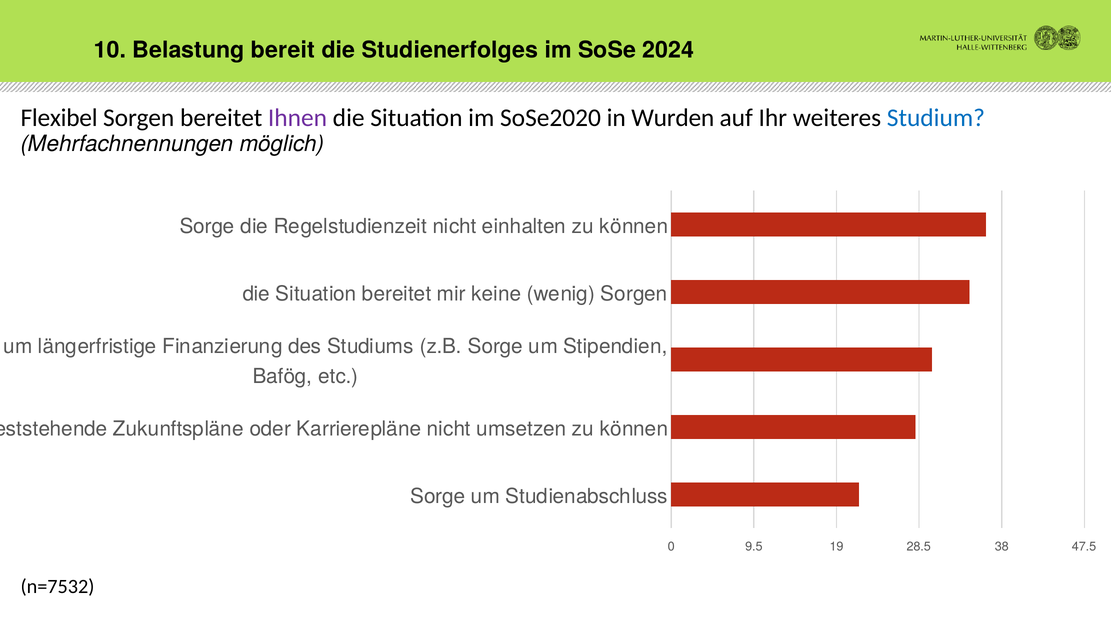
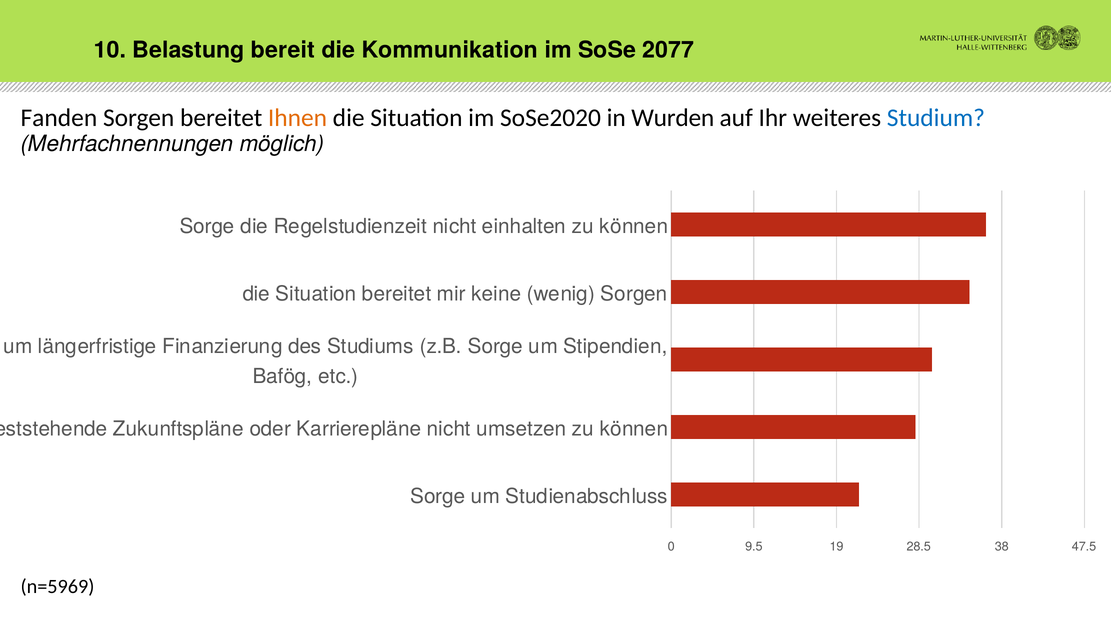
Studienerfolges: Studienerfolges -> Kommunikation (450, 50)
2024: 2024 -> 2077 (668, 50)
Flexibel: Flexibel -> Fanden (59, 118)
Ihnen colour: purple -> orange (297, 118)
n=7532: n=7532 -> n=5969 (57, 586)
